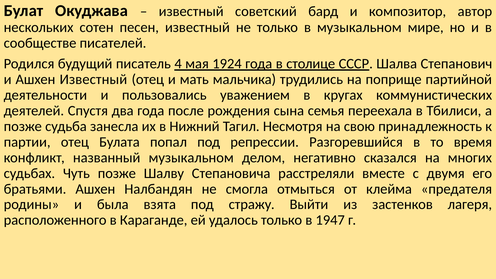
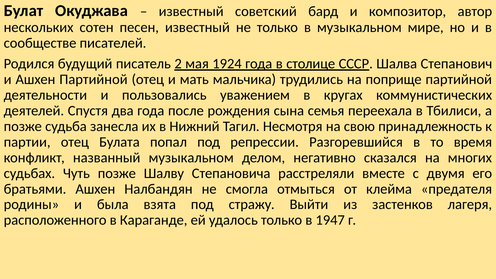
4: 4 -> 2 (178, 64)
Ашхен Известный: Известный -> Партийной (93, 80)
